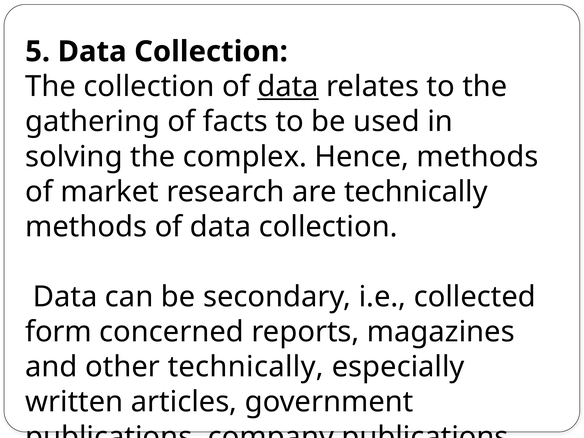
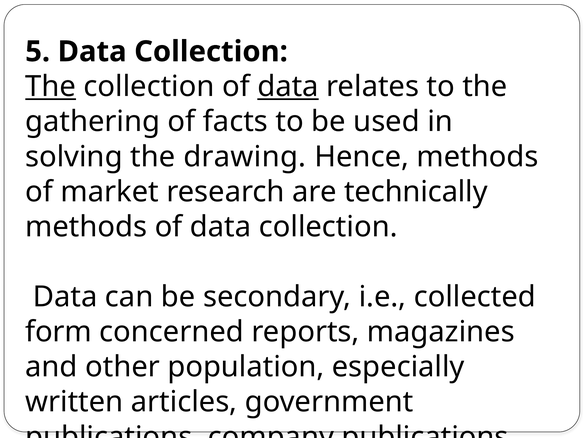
The underline: none -> present (51, 87)
complex: complex -> drawing (245, 157)
other technically: technically -> population (246, 367)
